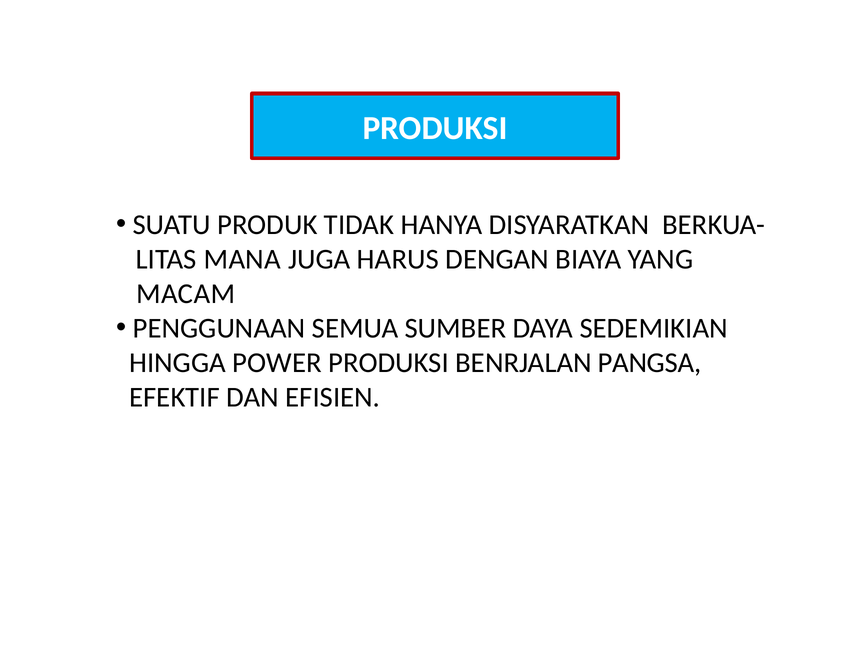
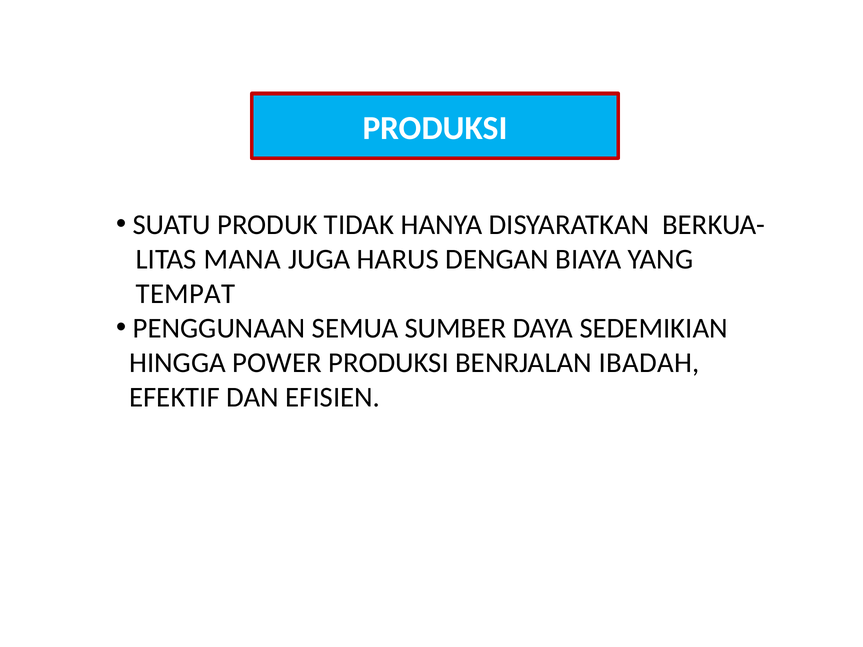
MACAM: MACAM -> TEMPAT (186, 294)
PANGSA: PANGSA -> IBADAH (649, 363)
